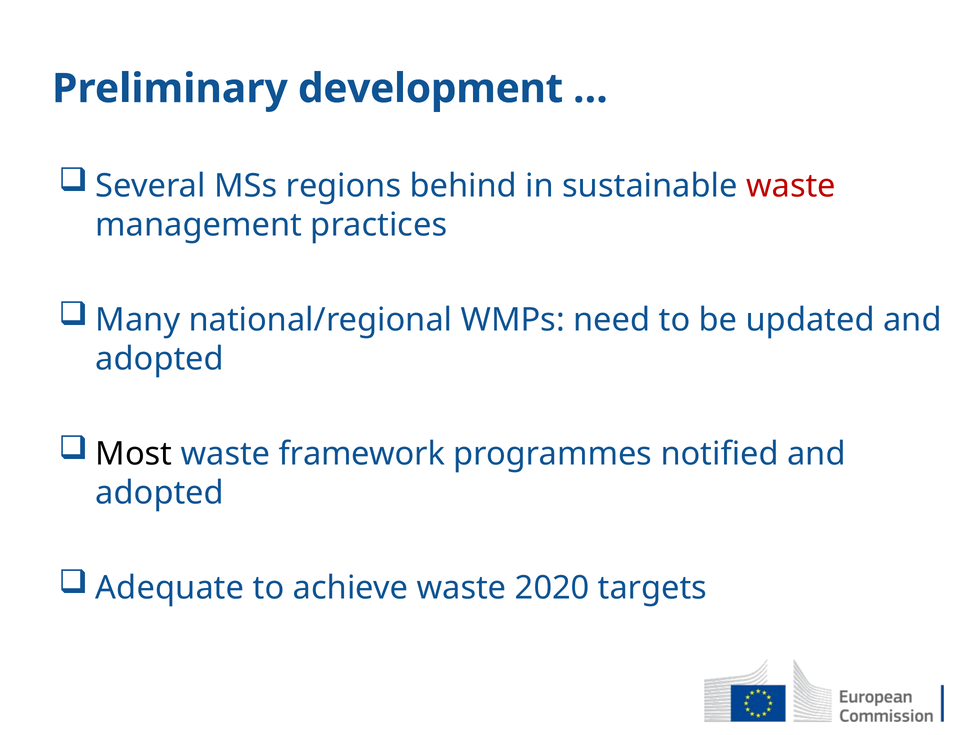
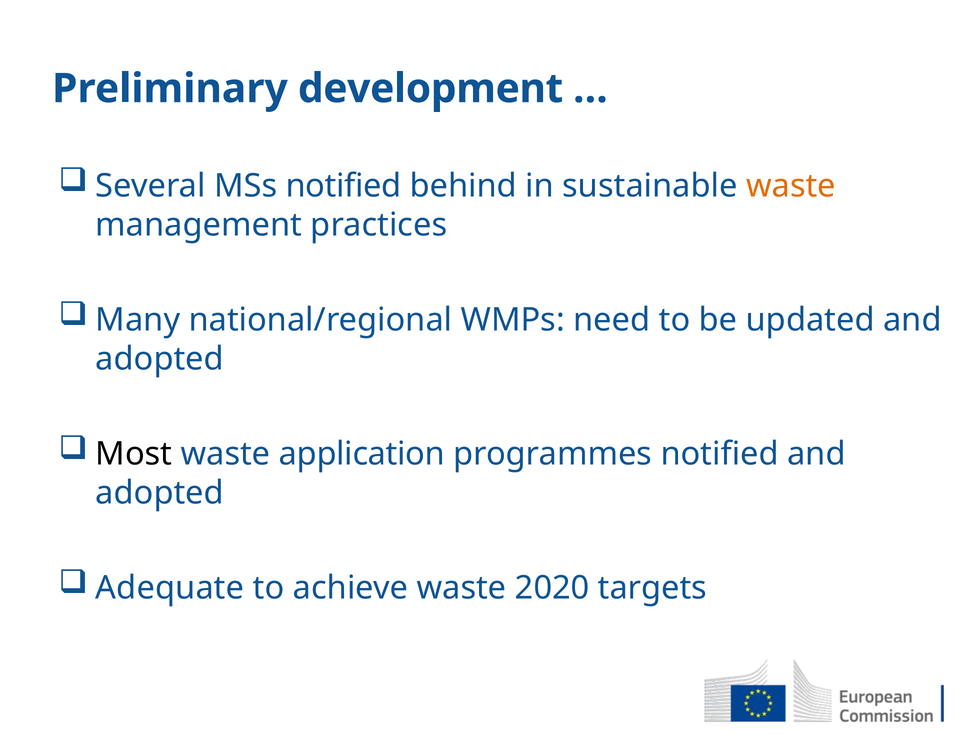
MSs regions: regions -> notified (344, 186)
waste colour: red -> orange (791, 186)
framework: framework -> application (362, 453)
